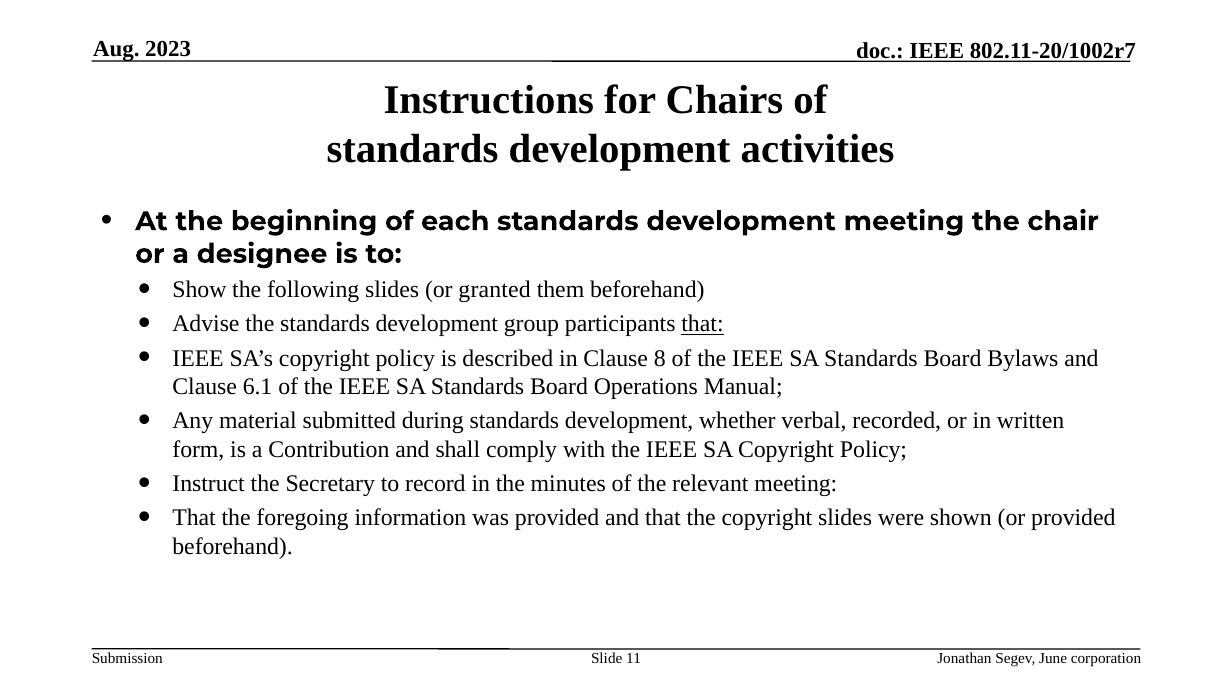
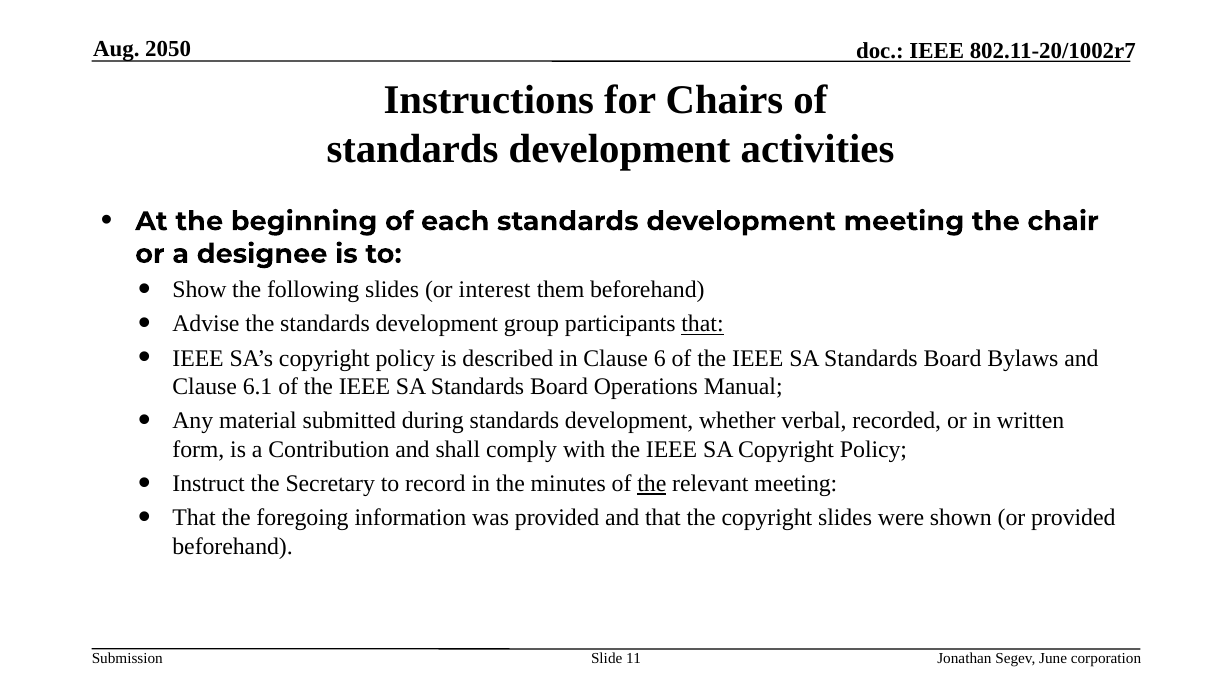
2023: 2023 -> 2050 (168, 49)
granted: granted -> interest (495, 290)
8: 8 -> 6 (660, 359)
the underline: none -> present (652, 484)
